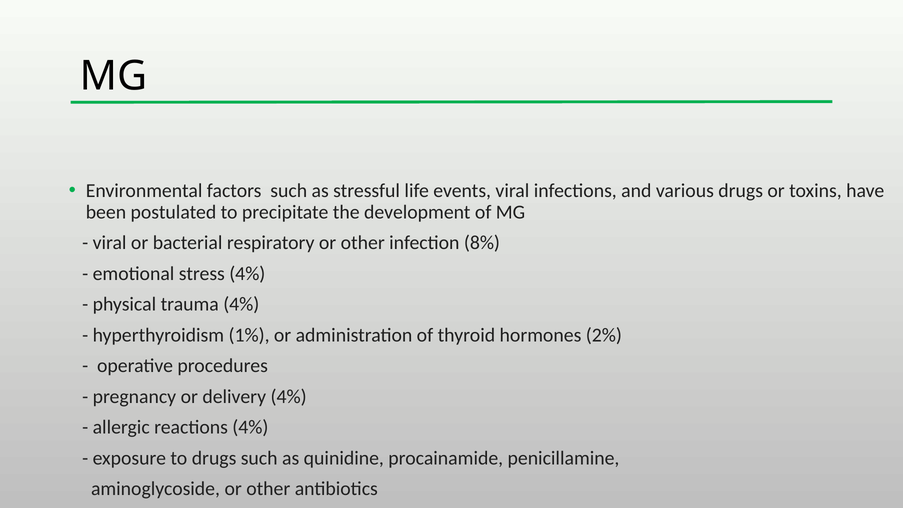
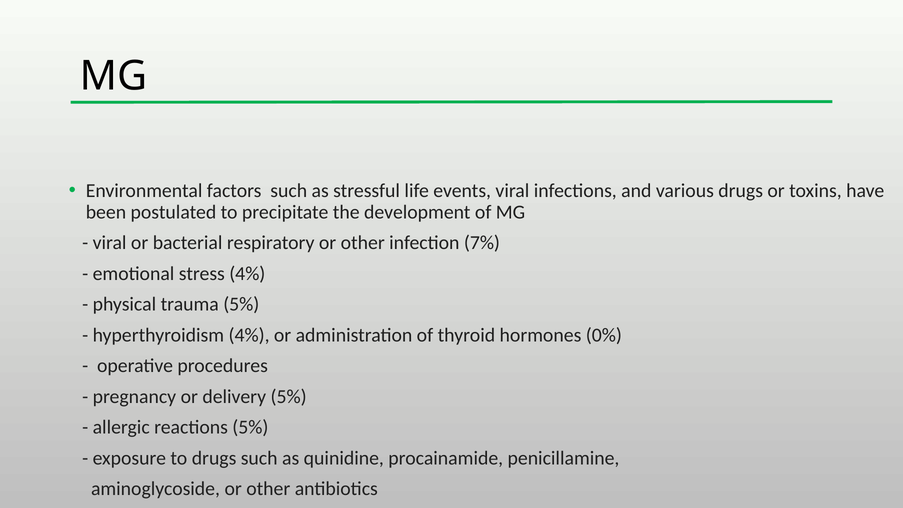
8%: 8% -> 7% (482, 243)
trauma 4%: 4% -> 5% (241, 304)
hyperthyroidism 1%: 1% -> 4% (249, 335)
2%: 2% -> 0% (604, 335)
delivery 4%: 4% -> 5% (289, 397)
reactions 4%: 4% -> 5% (250, 427)
